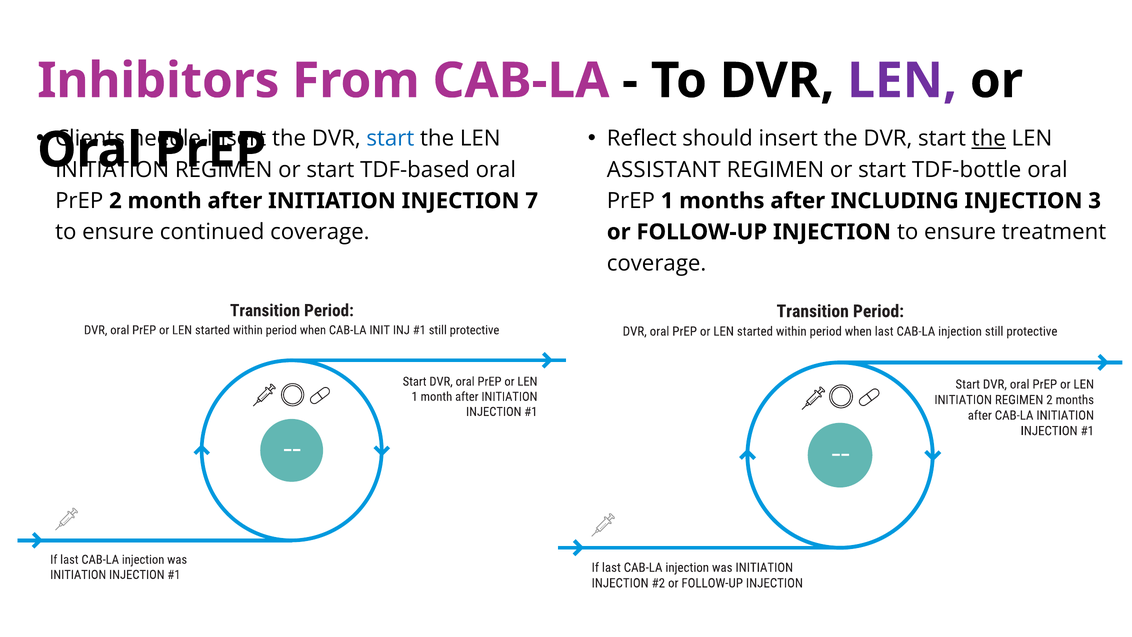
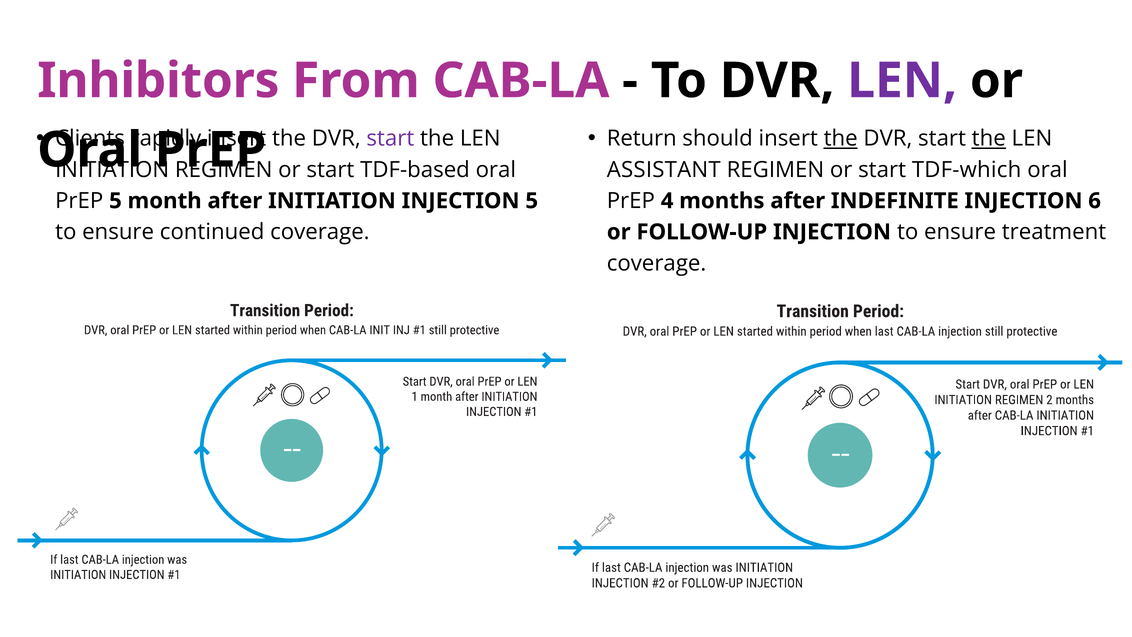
needle: needle -> rapidly (166, 138)
start colour: blue -> purple (390, 138)
Reflect: Reflect -> Return (642, 138)
the underline: none -> present (841, 138)
TDF-bottle: TDF-bottle -> TDF-which (967, 170)
PrEP 2: 2 -> 5 (115, 201)
INJECTION 7: 7 -> 5 (532, 201)
1: 1 -> 4 (667, 201)
INCLUDING: INCLUDING -> INDEFINITE (895, 201)
3: 3 -> 6 (1095, 201)
